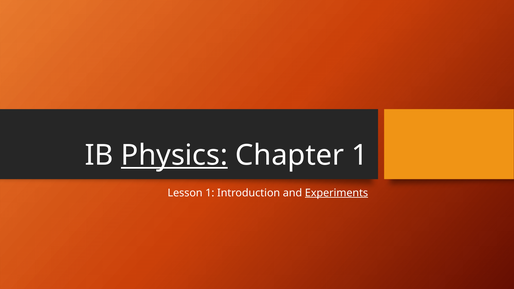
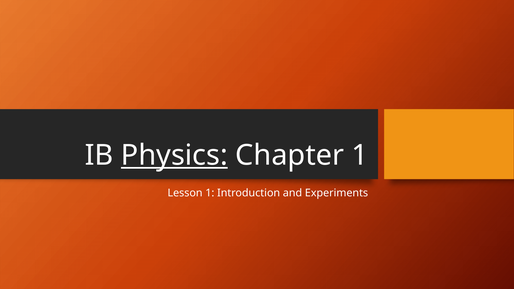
Experiments underline: present -> none (337, 193)
